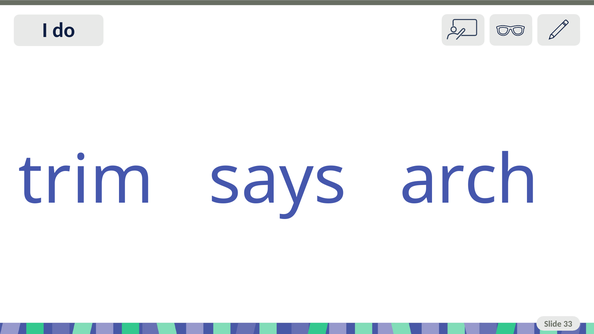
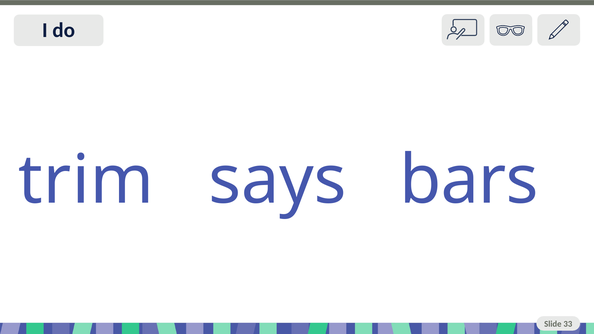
arch: arch -> bars (469, 180)
